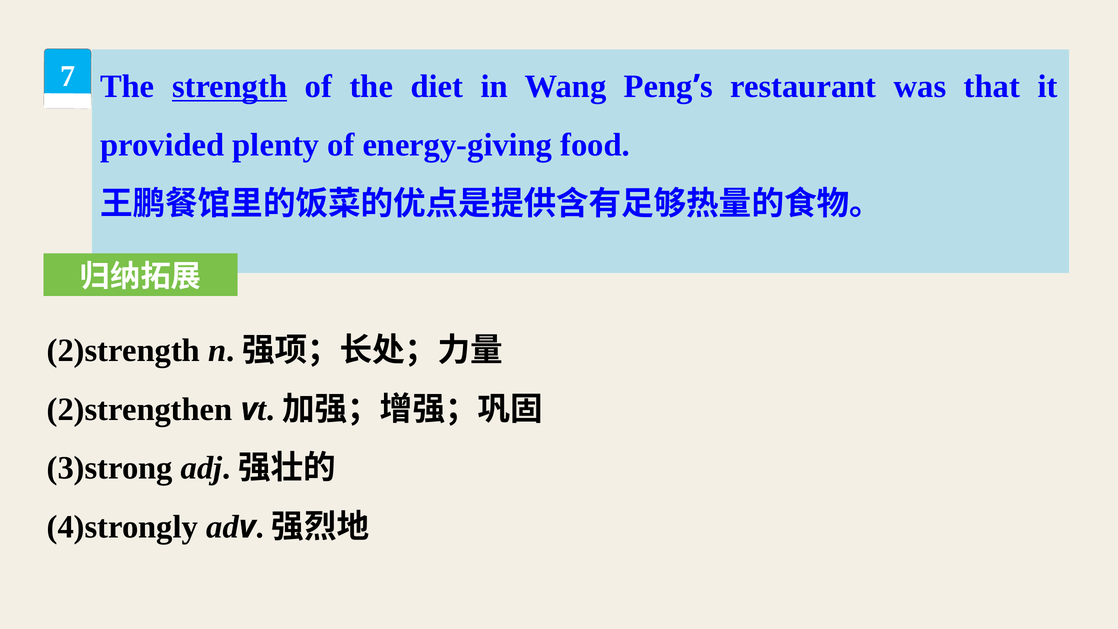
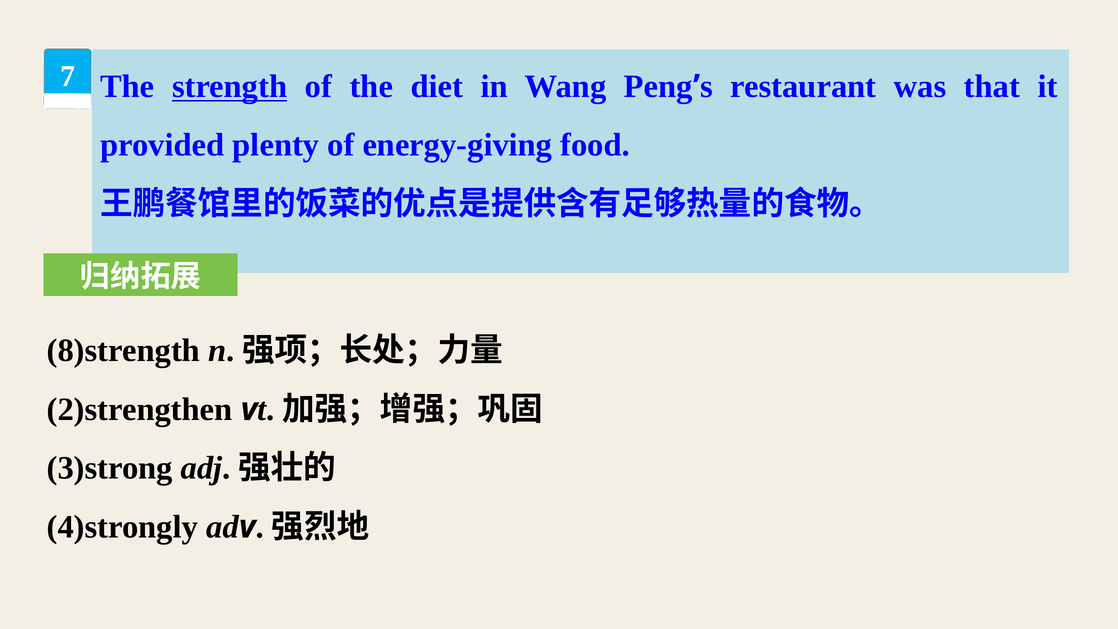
2)strength: 2)strength -> 8)strength (123, 351)
